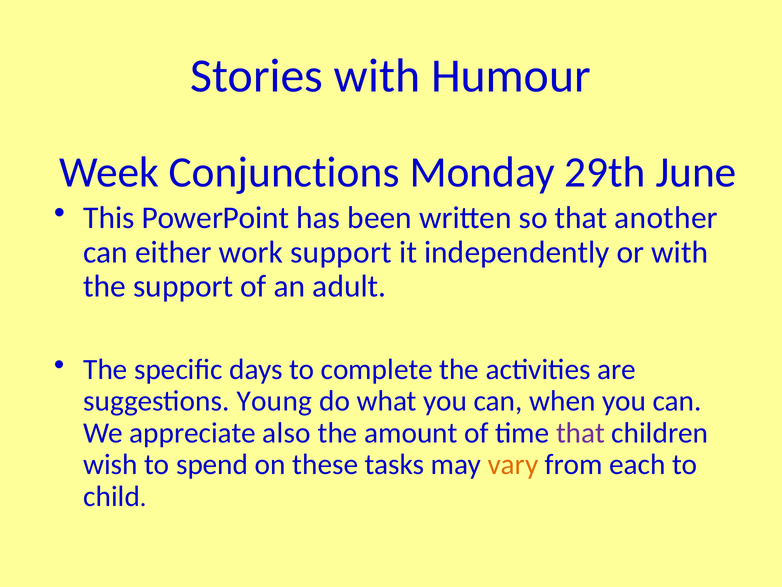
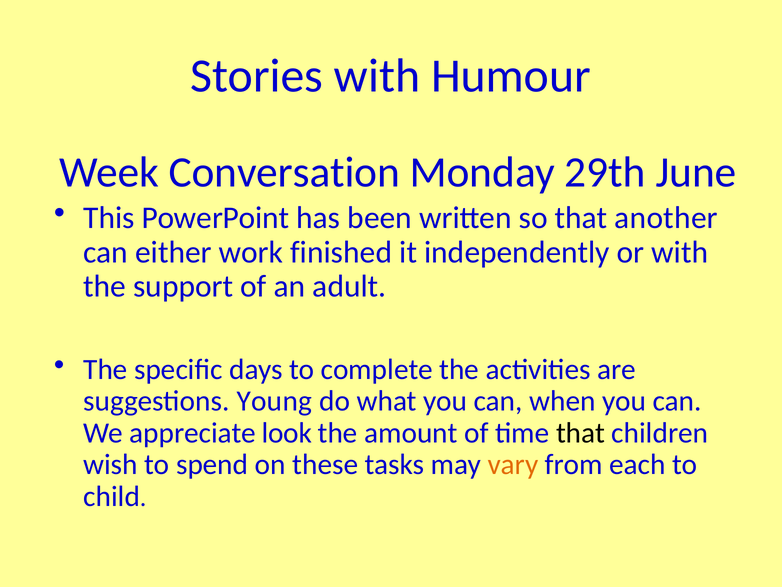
Conjunctions: Conjunctions -> Conversation (284, 172)
work support: support -> finished (341, 252)
also: also -> look (287, 433)
that colour: purple -> black (580, 433)
